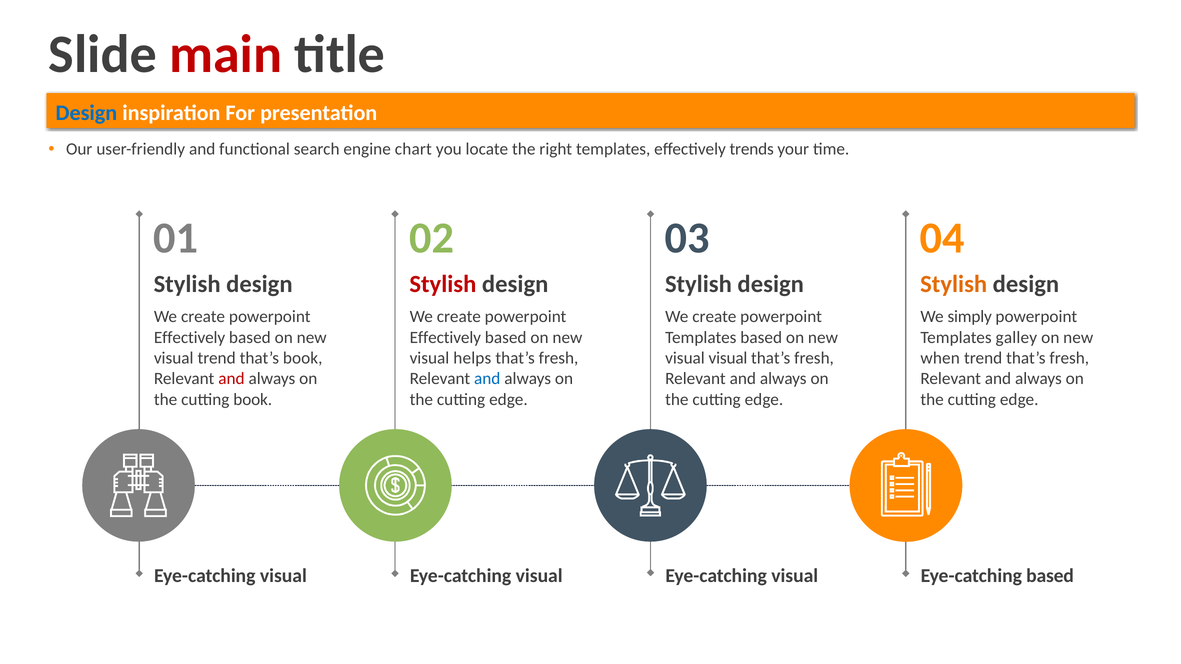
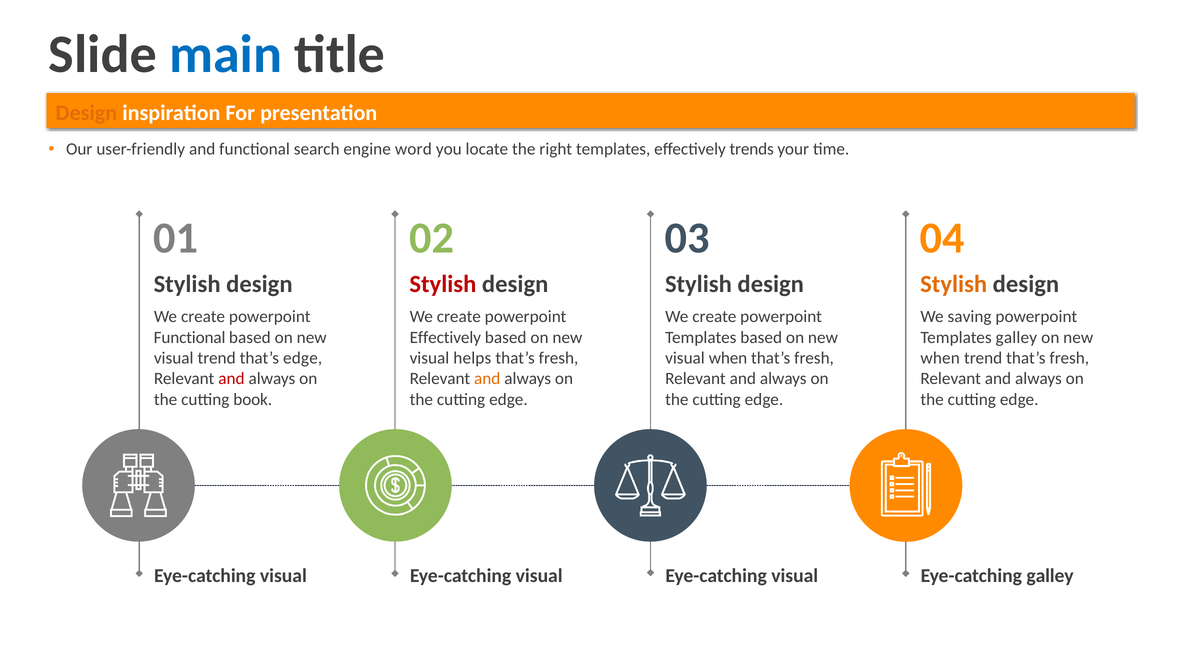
main colour: red -> blue (226, 54)
Design colour: blue -> orange (86, 113)
chart: chart -> word (413, 149)
simply: simply -> saving (970, 317)
Effectively: Effectively -> Functional (190, 337)
that’s book: book -> edge (303, 358)
visual visual: visual -> when (728, 358)
and colour: blue -> orange (487, 379)
Eye-catching based: based -> galley (1050, 576)
